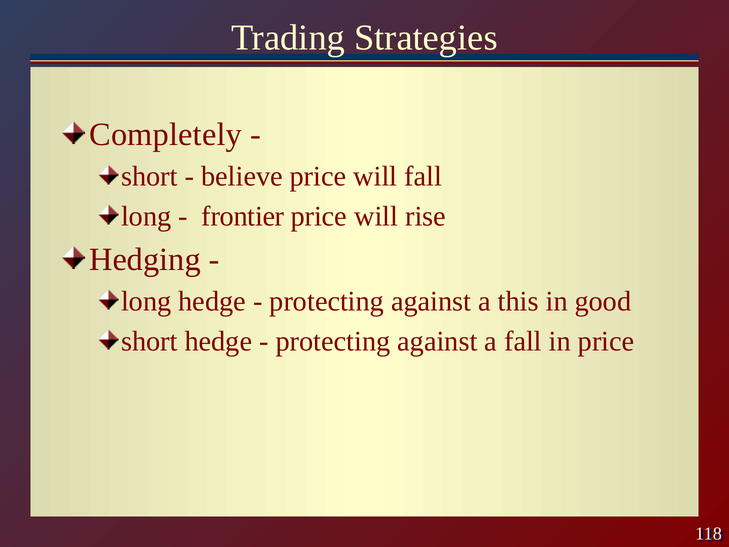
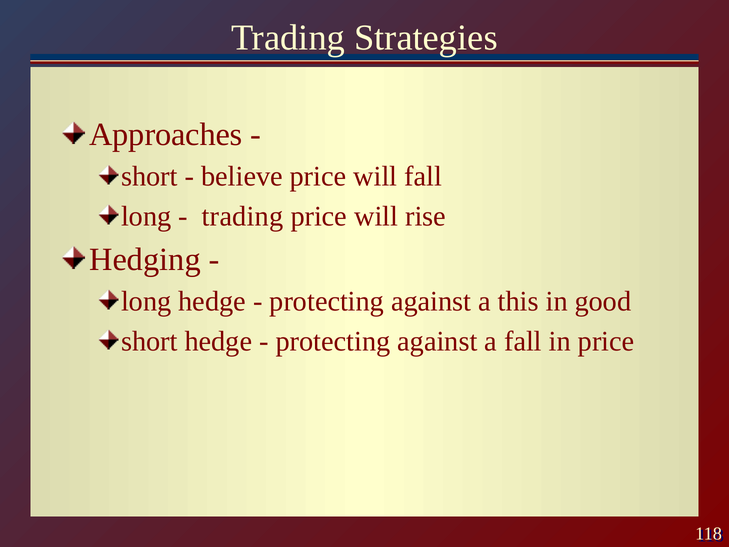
Completely: Completely -> Approaches (166, 135)
frontier: frontier -> trading (243, 216)
